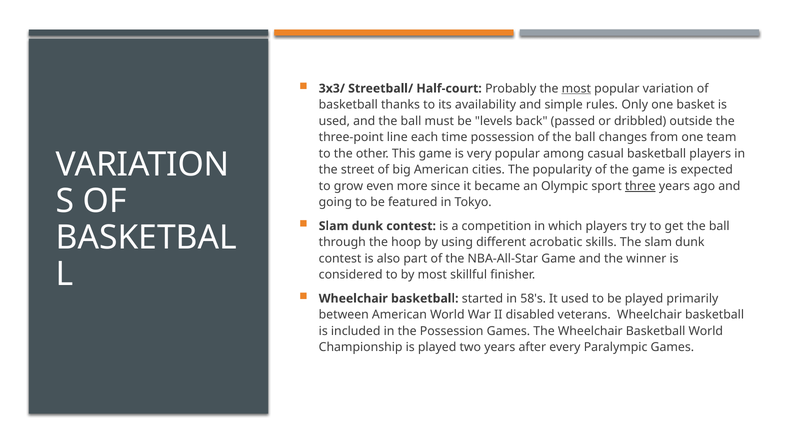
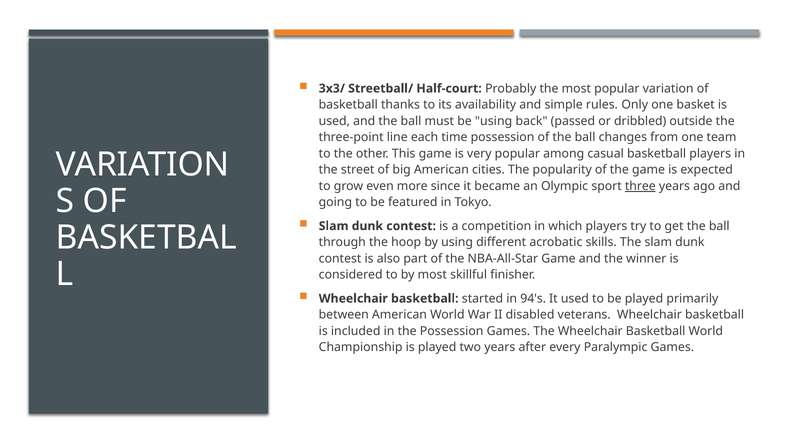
most underline: present -> none (576, 88)
be levels: levels -> using (494, 121)
58's: 58's -> 94's (533, 298)
